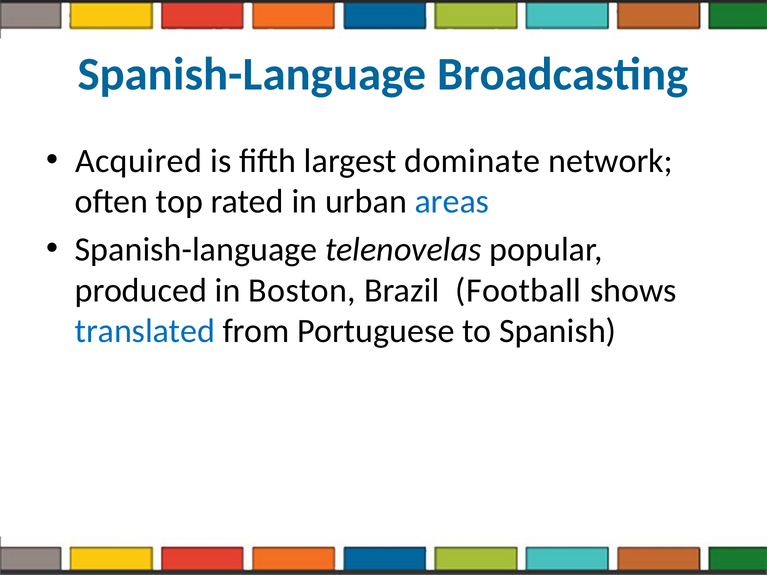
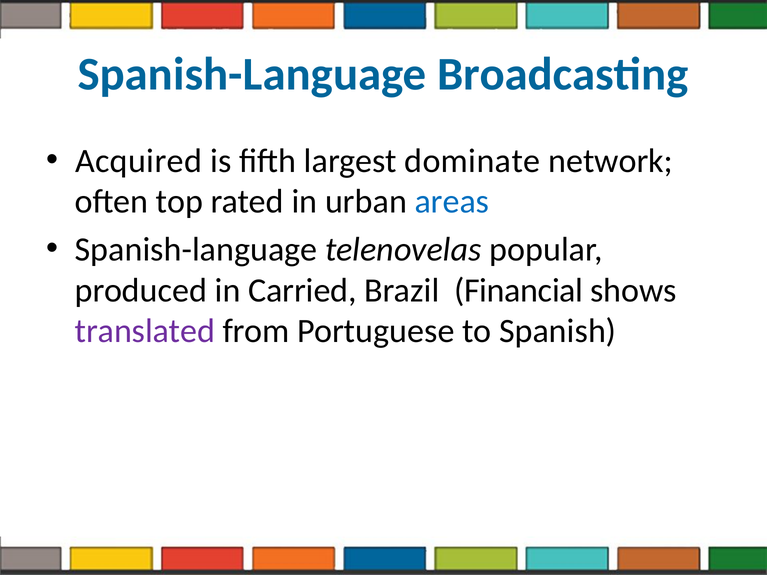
Boston: Boston -> Carried (302, 290)
Football: Football -> Financial (519, 290)
translated colour: blue -> purple (145, 331)
